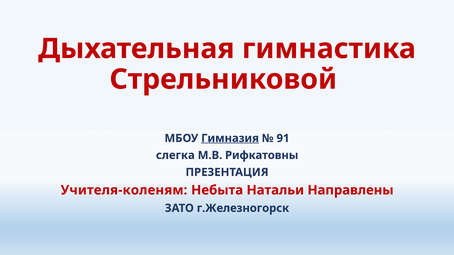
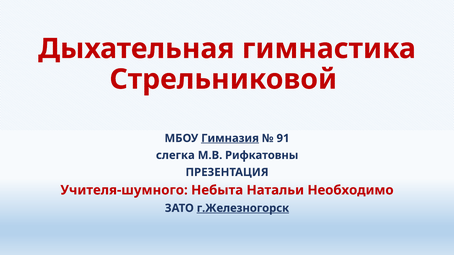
Учителя-коленям: Учителя-коленям -> Учителя-шумного (124, 190)
Направлены: Направлены -> Необходимо (351, 190)
г.Железногорск underline: none -> present (243, 208)
